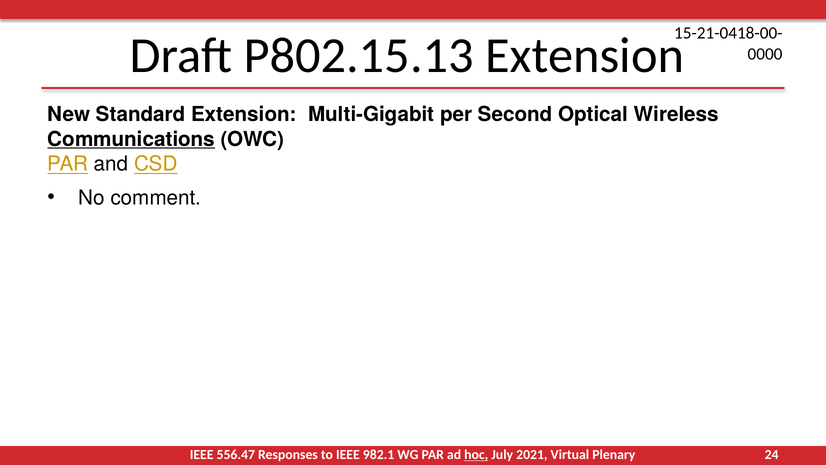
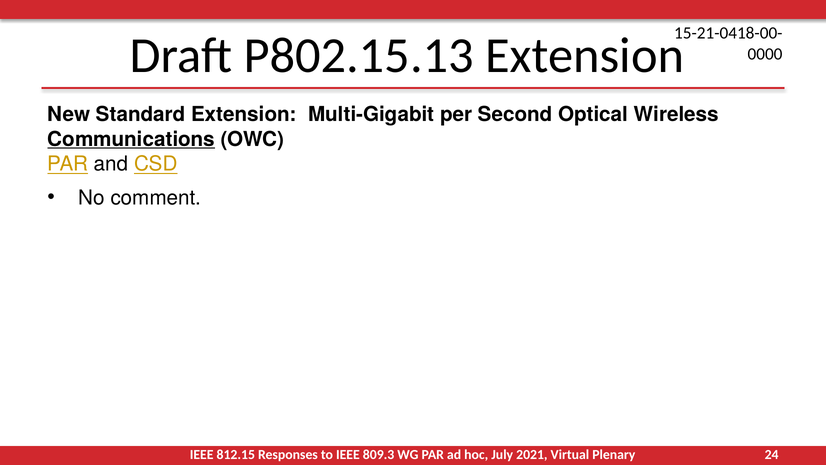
556.47: 556.47 -> 812.15 (236, 454)
982.1: 982.1 -> 809.3 (379, 454)
hoc underline: present -> none (476, 454)
